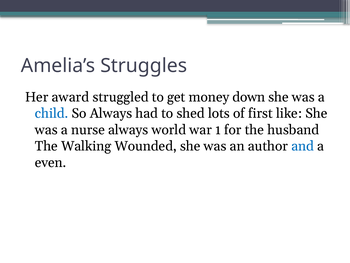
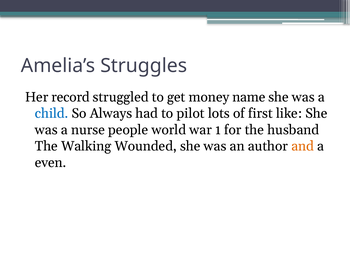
award: award -> record (71, 97)
down: down -> name (249, 97)
shed: shed -> pilot (191, 113)
nurse always: always -> people (128, 130)
and colour: blue -> orange (303, 146)
